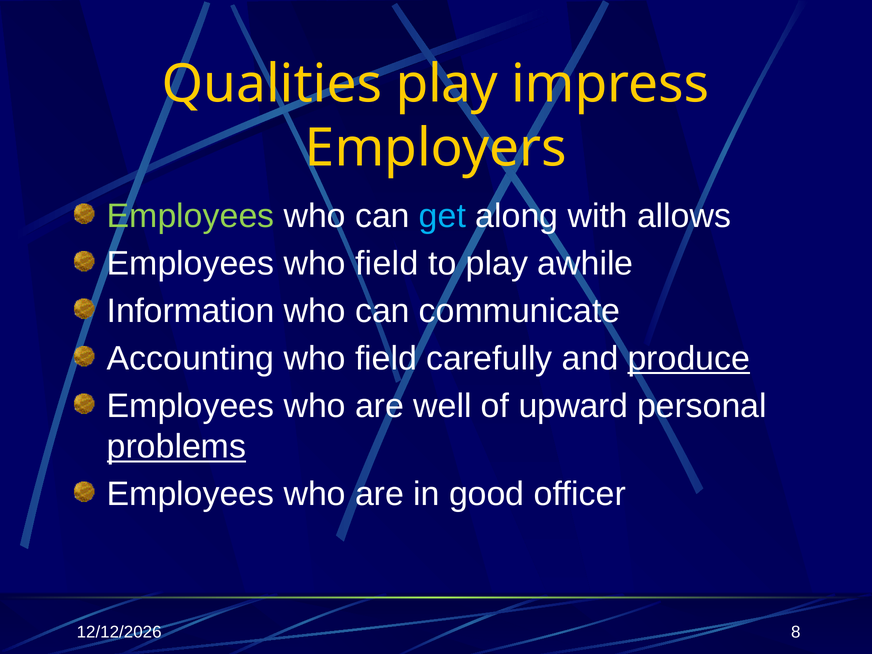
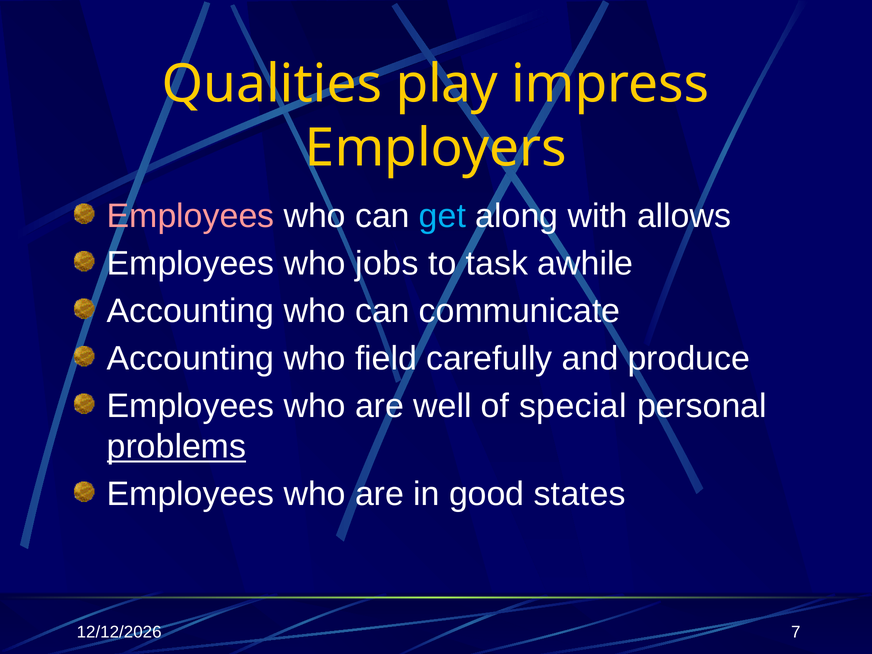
Employees colour: light green -> pink (191, 216)
Employees who field: field -> jobs (387, 264)
to play: play -> task (497, 264)
Information: Information -> Accounting (191, 311)
produce underline: present -> none (689, 359)
upward: upward -> special (573, 406)
officer: officer -> states (580, 494)
8: 8 -> 7 (796, 632)
